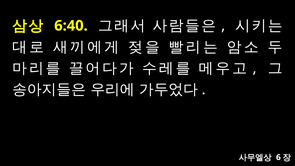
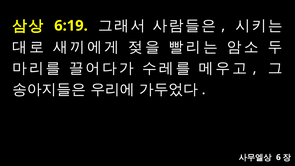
6:40: 6:40 -> 6:19 (71, 26)
